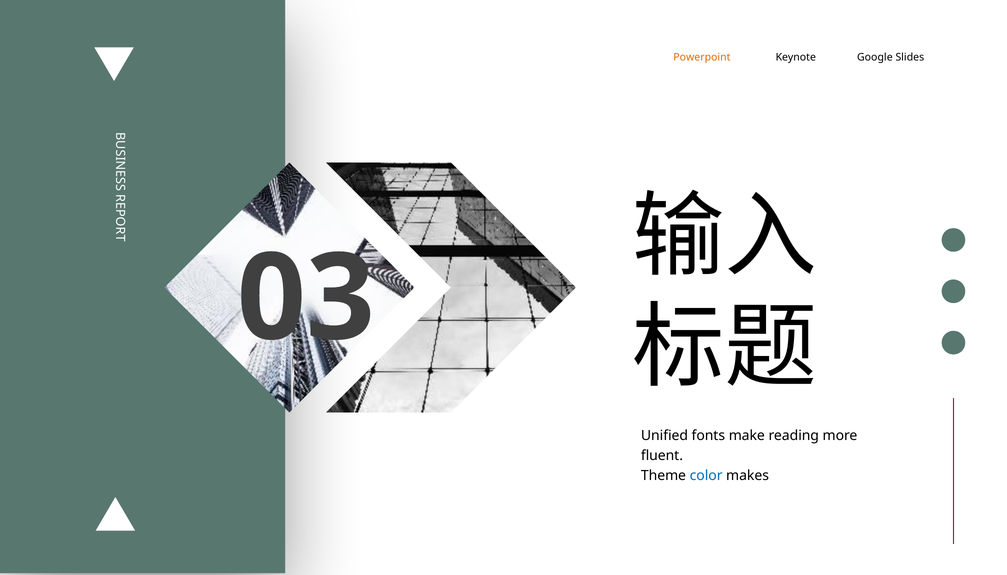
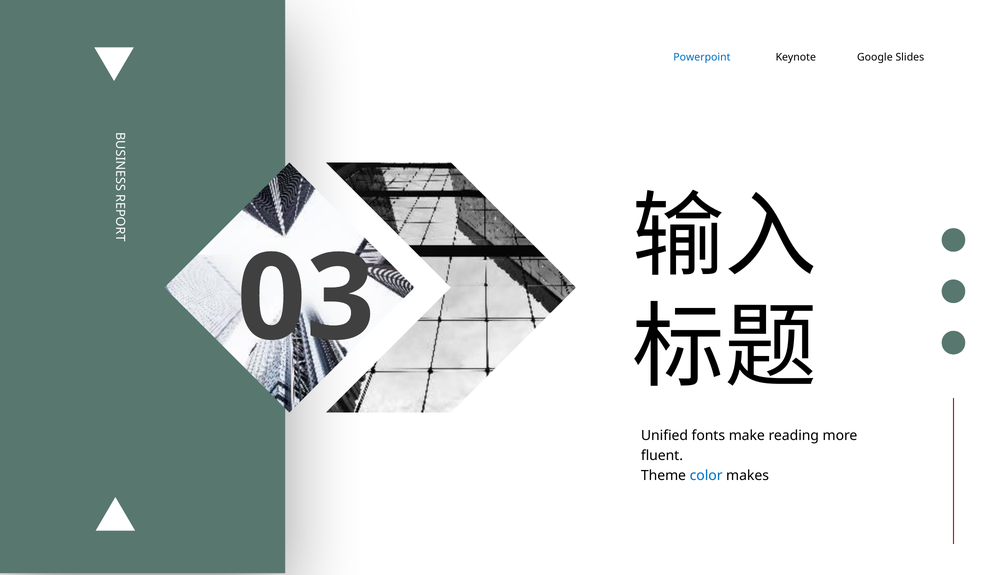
Powerpoint colour: orange -> blue (702, 57)
